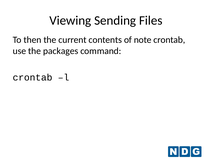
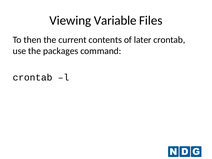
Sending: Sending -> Variable (115, 21)
note: note -> later (143, 40)
